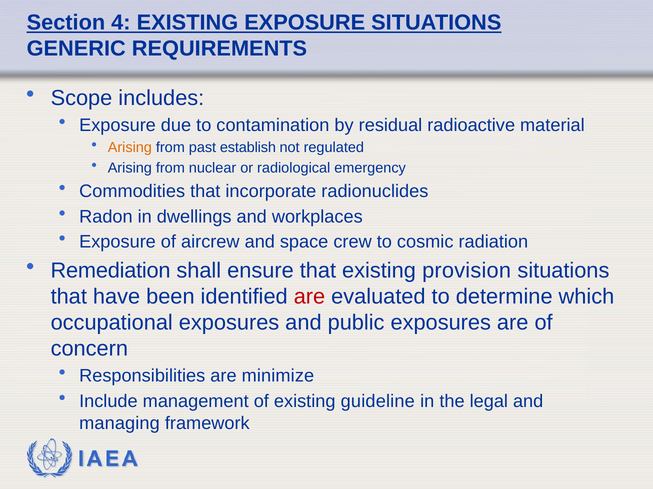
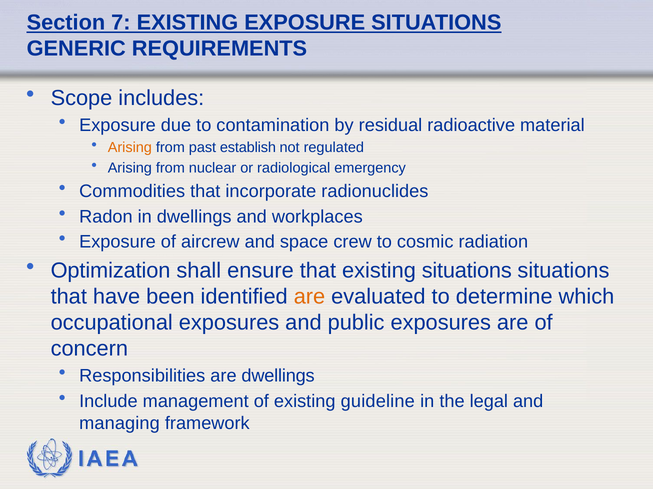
4: 4 -> 7 (121, 23)
Remediation: Remediation -> Optimization (111, 271)
existing provision: provision -> situations (467, 271)
are colour: red -> orange (309, 297)
are minimize: minimize -> dwellings (278, 377)
